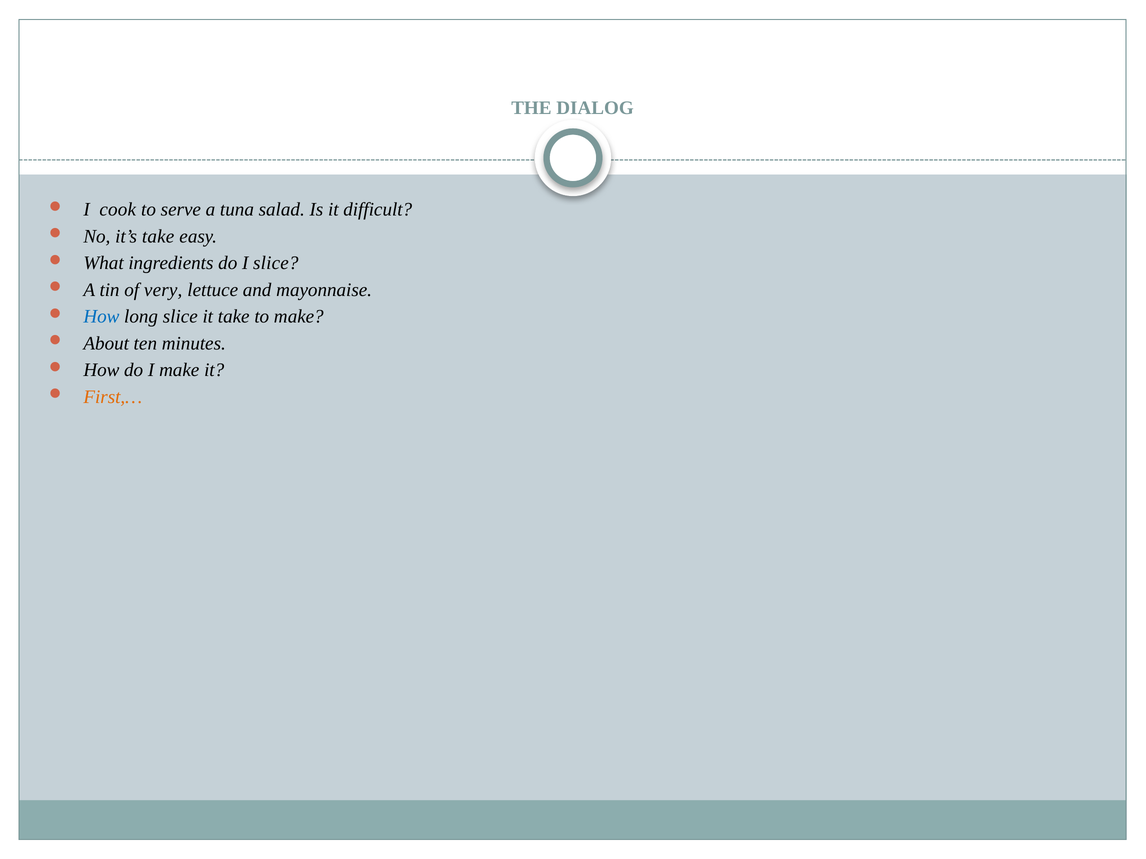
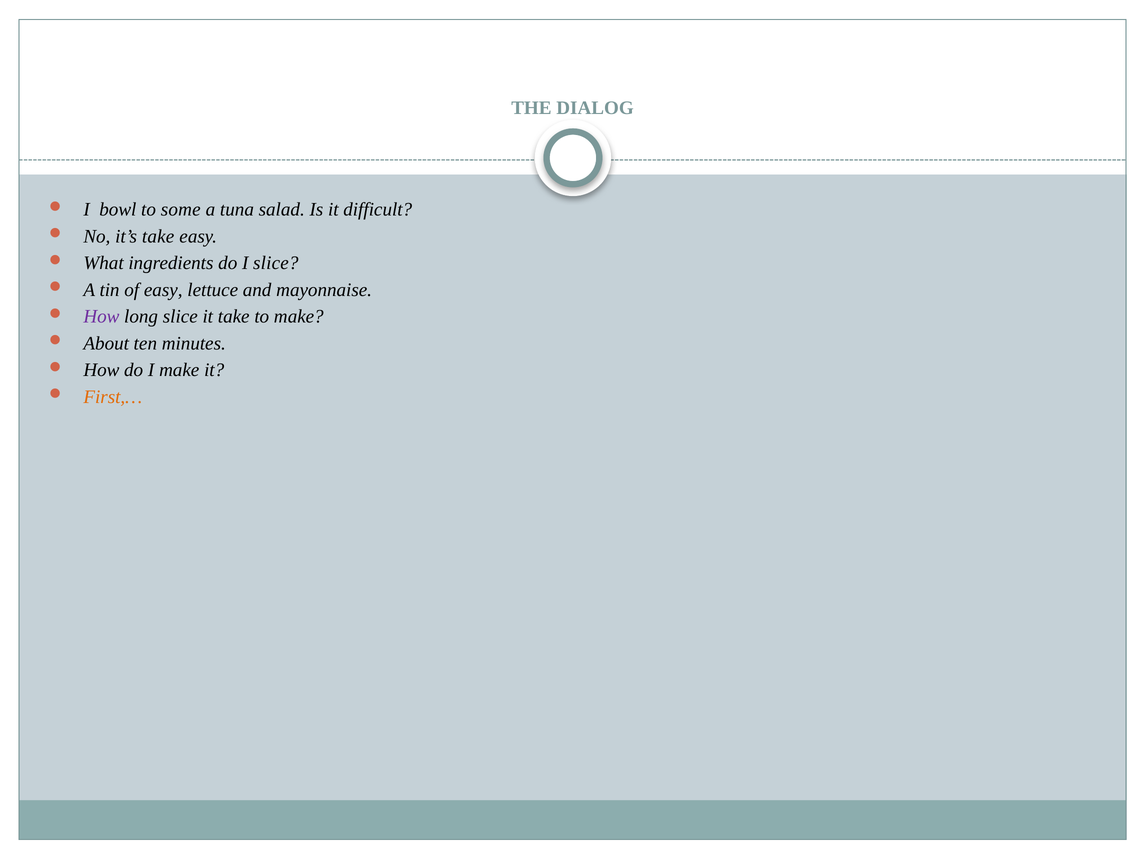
cook: cook -> bowl (118, 210)
serve: serve -> some (181, 210)
of very: very -> easy (163, 290)
How colour: blue -> purple (101, 317)
